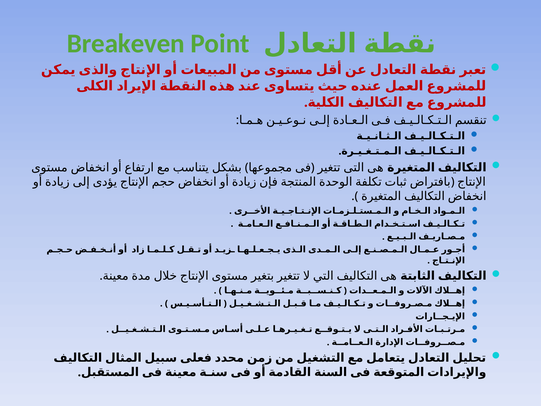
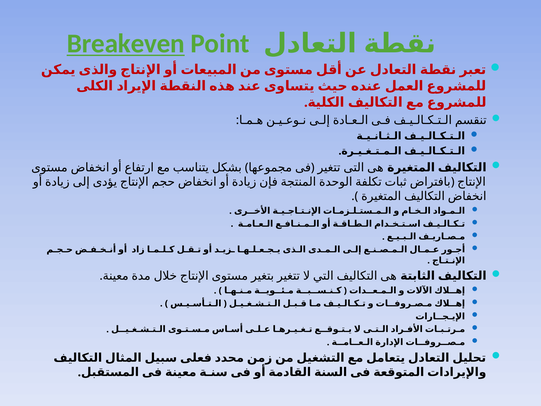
Breakeven underline: none -> present (126, 44)
